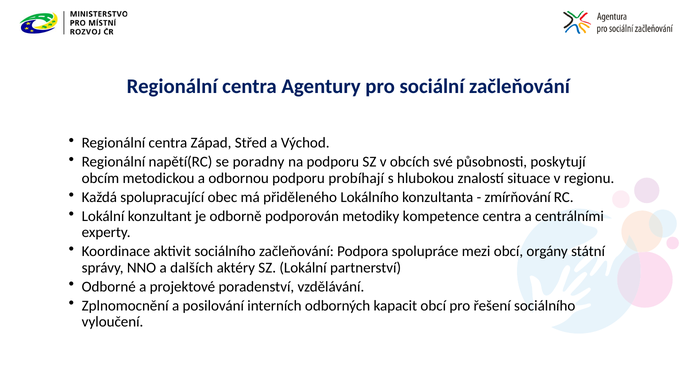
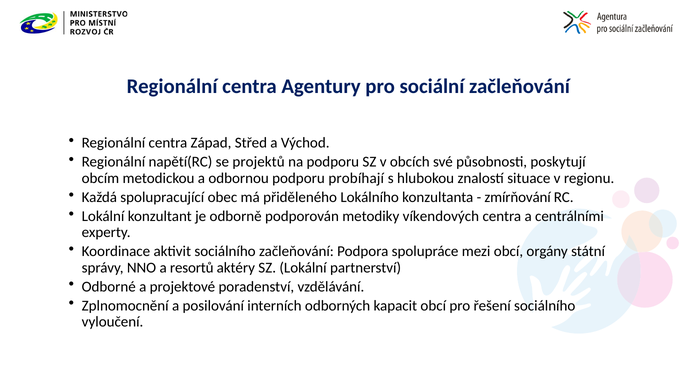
poradny: poradny -> projektů (259, 162)
kompetence: kompetence -> víkendových (441, 216)
dalších: dalších -> resortů (192, 268)
